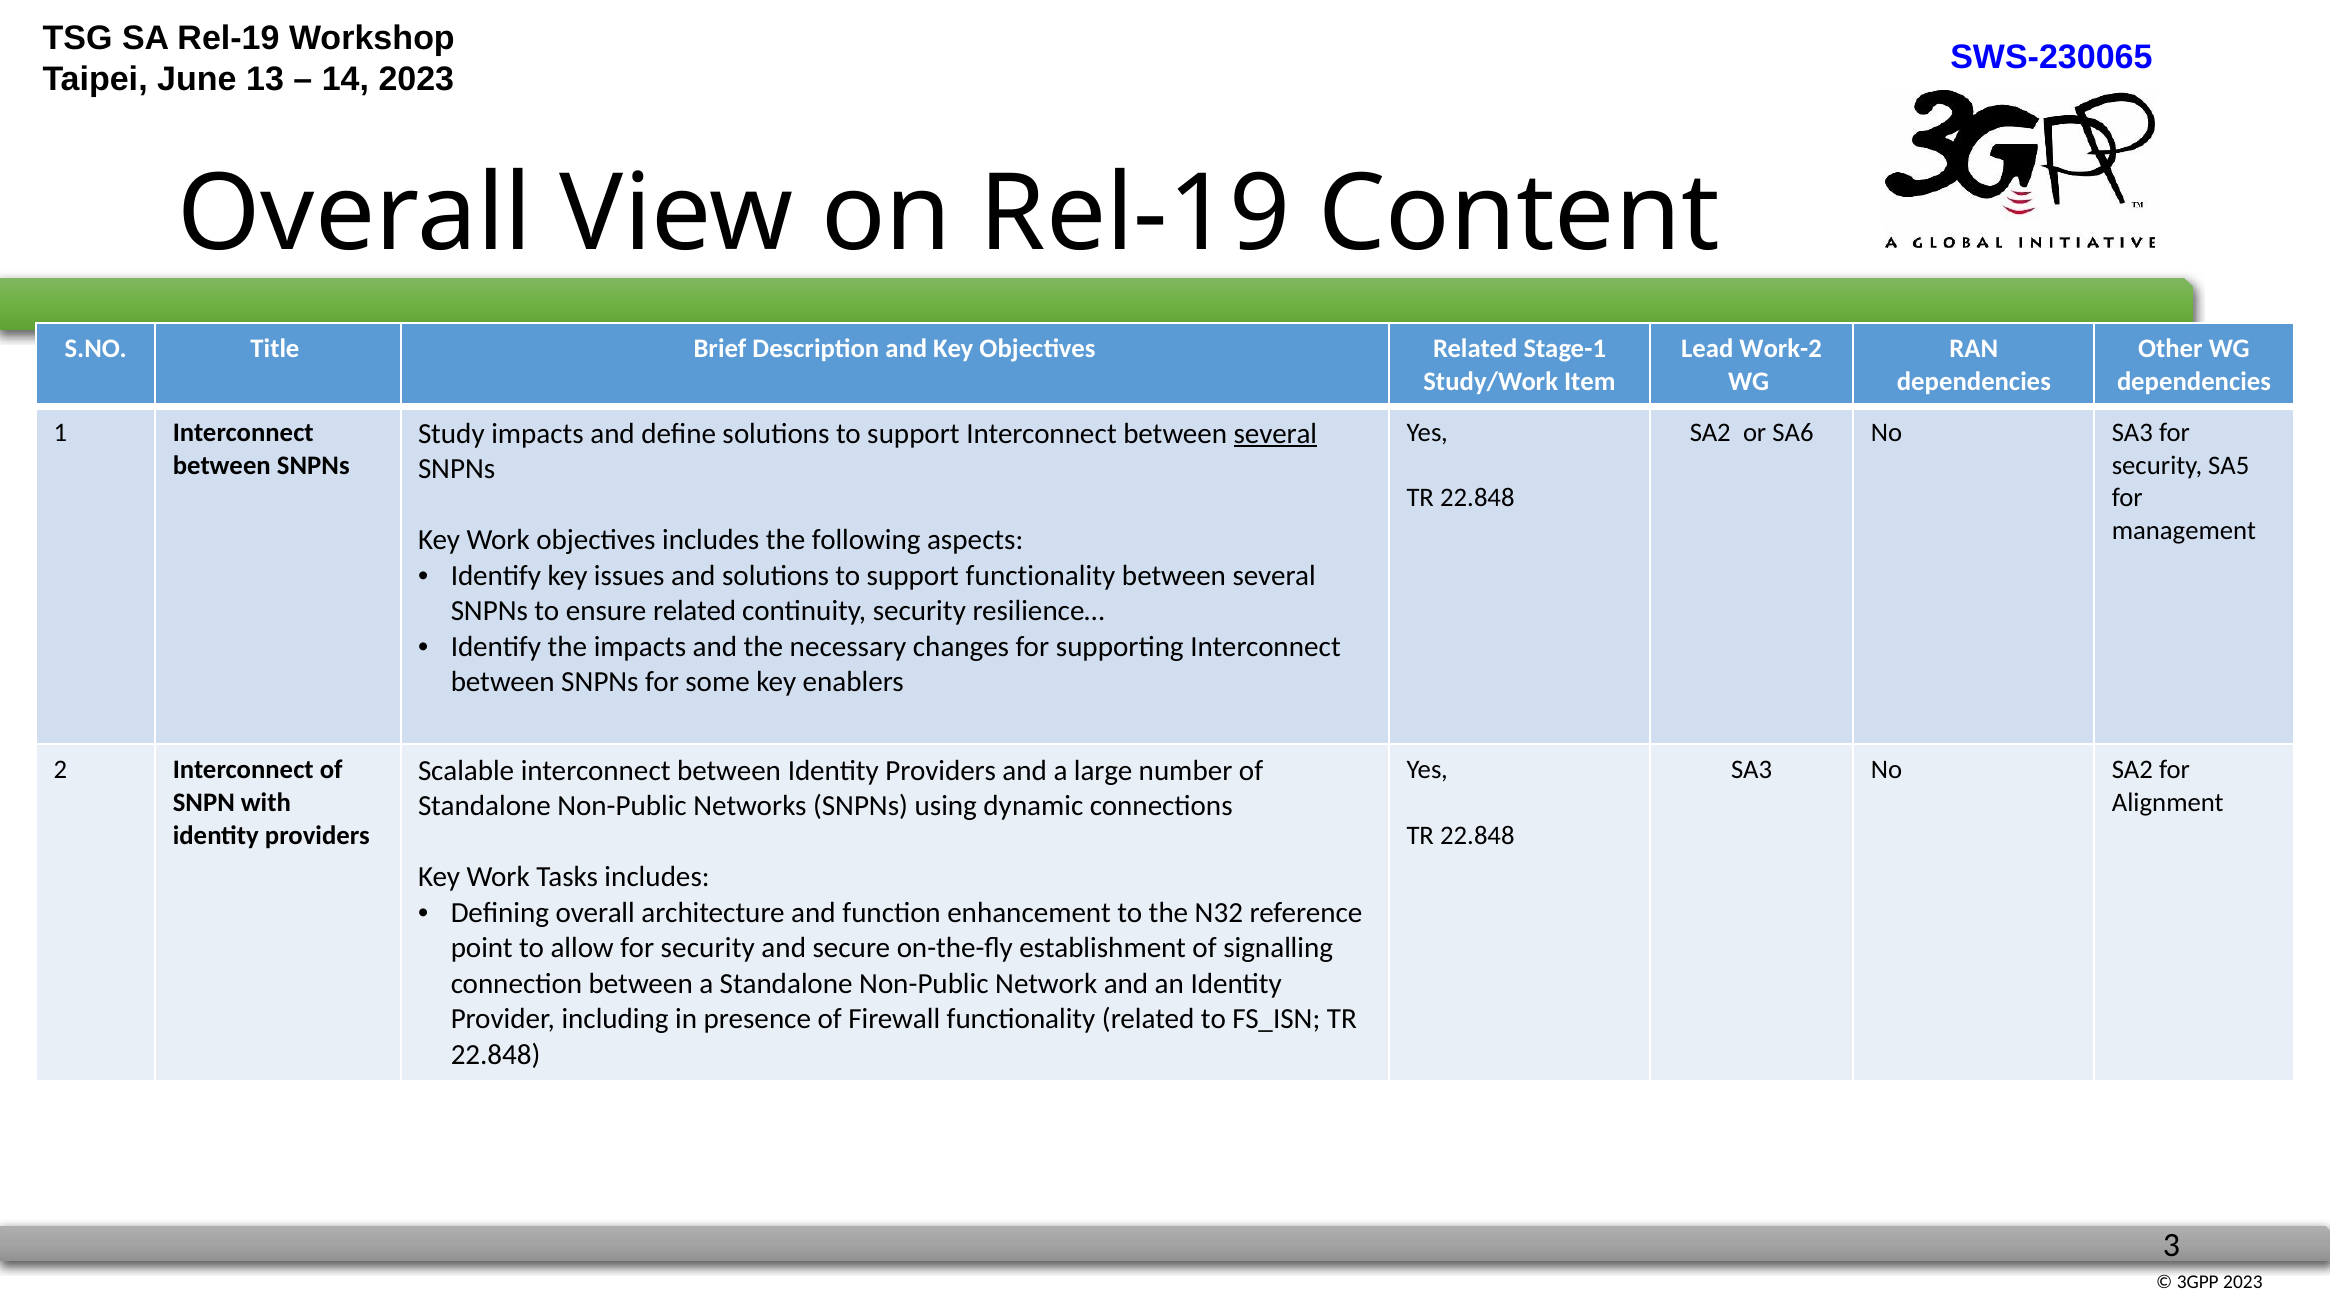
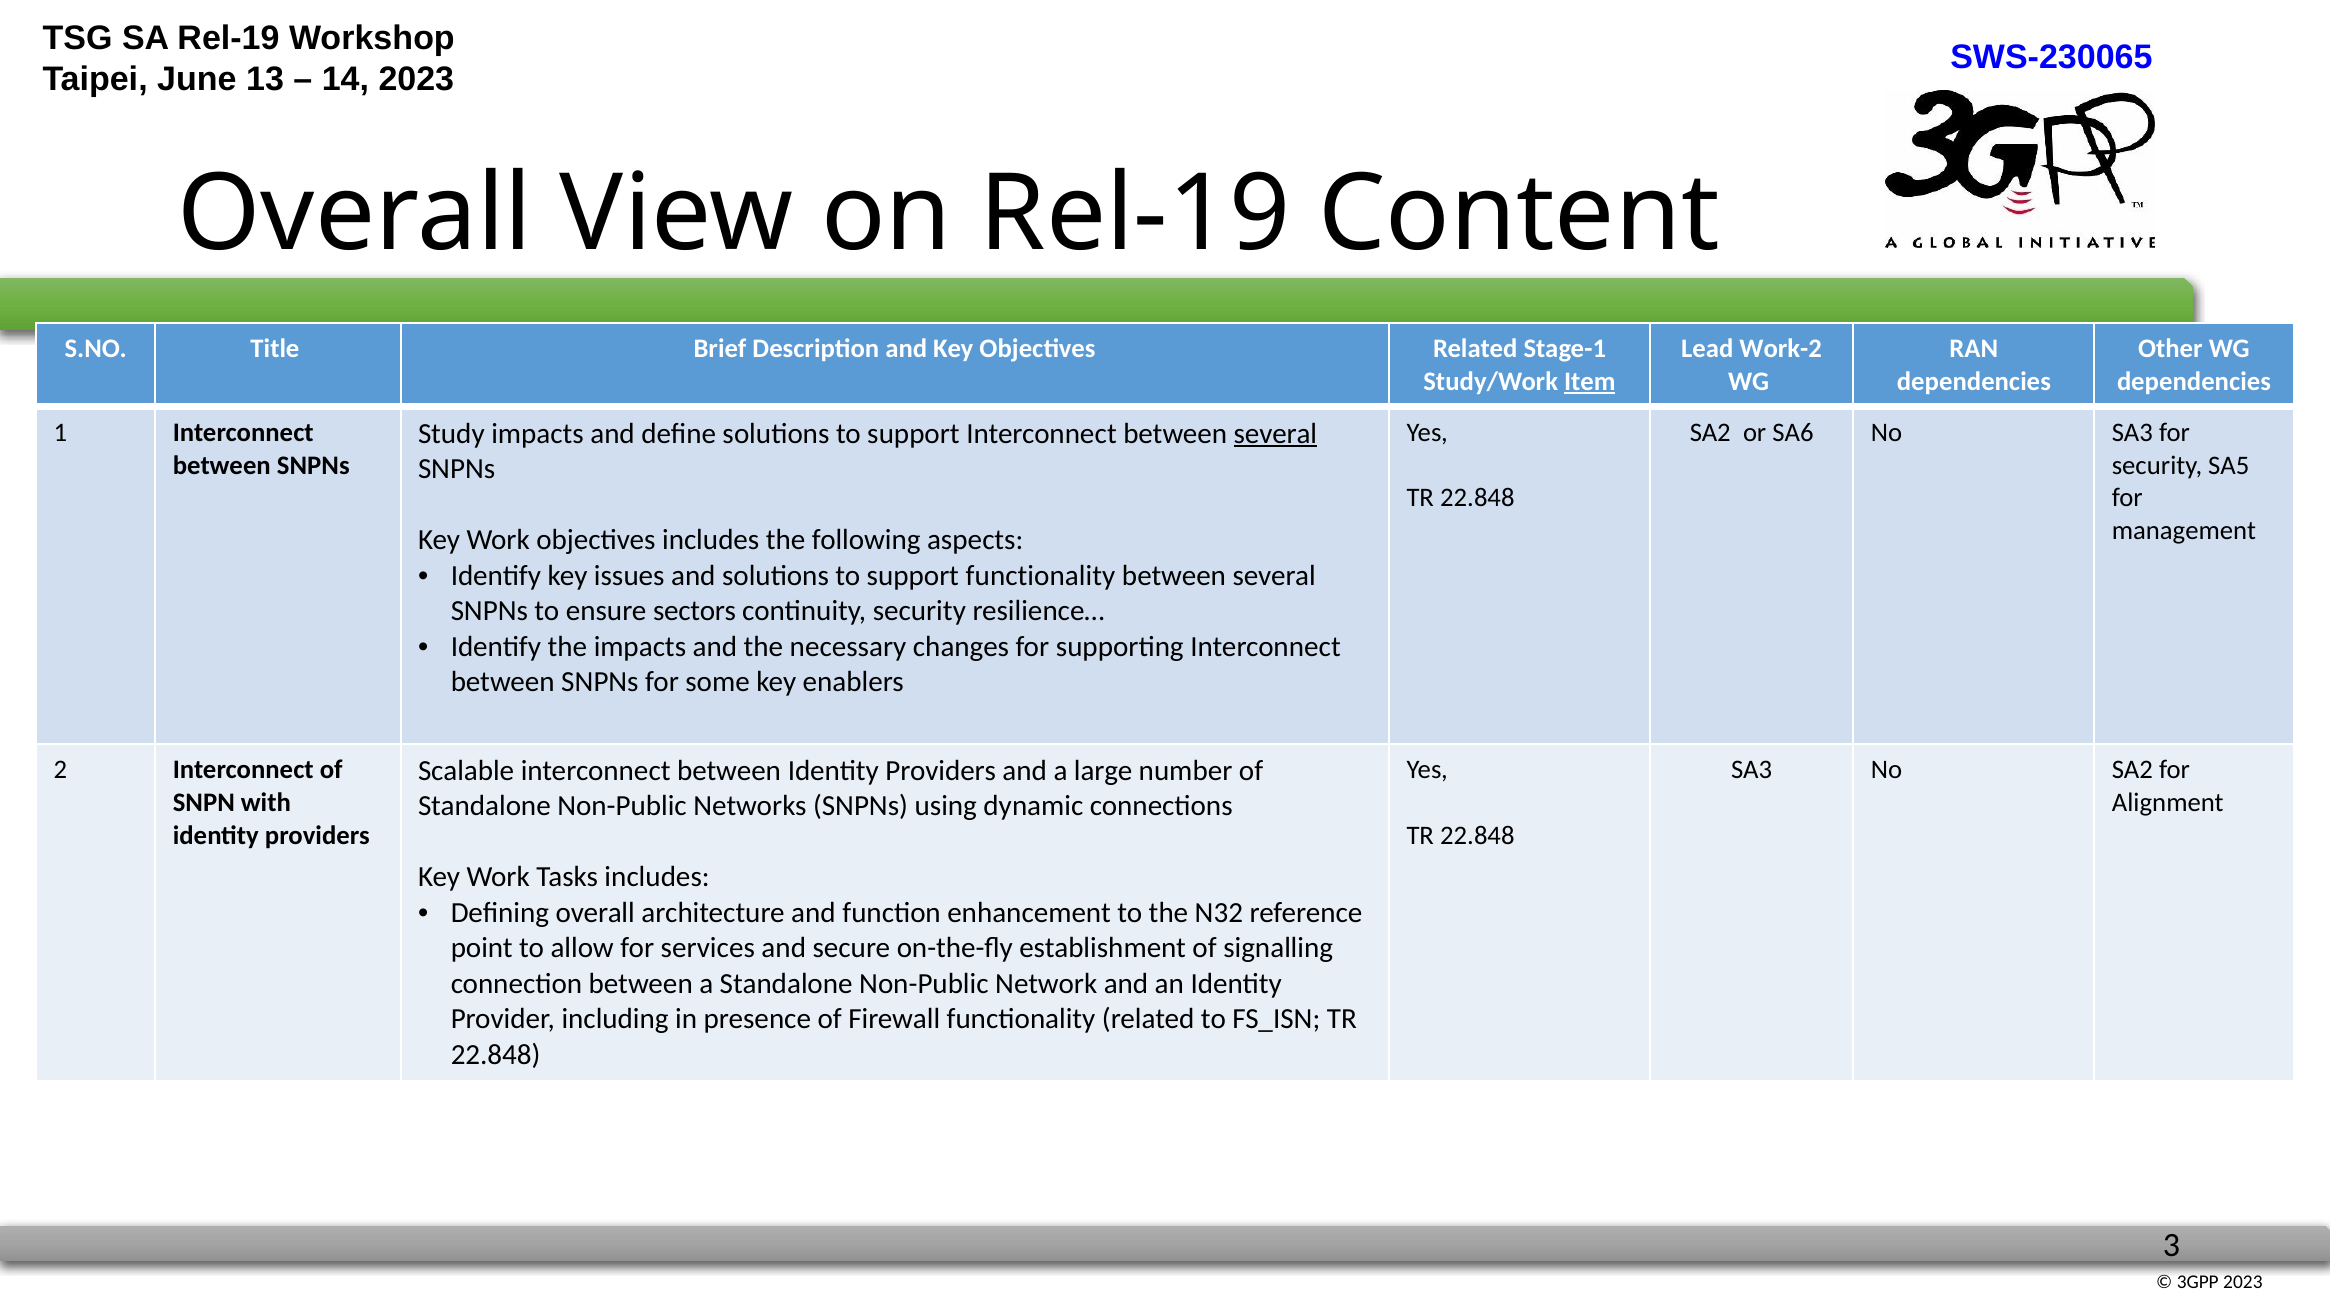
Item underline: none -> present (1590, 382)
ensure related: related -> sectors (695, 611)
allow for security: security -> services (708, 948)
